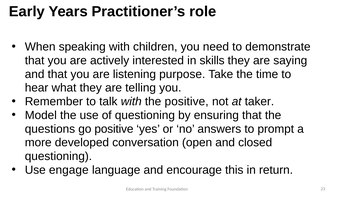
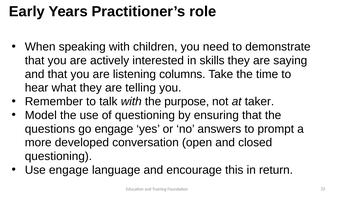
purpose: purpose -> columns (182, 74)
the positive: positive -> purpose (187, 102)
go positive: positive -> engage (114, 129)
